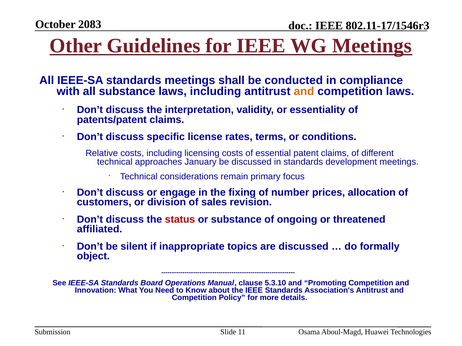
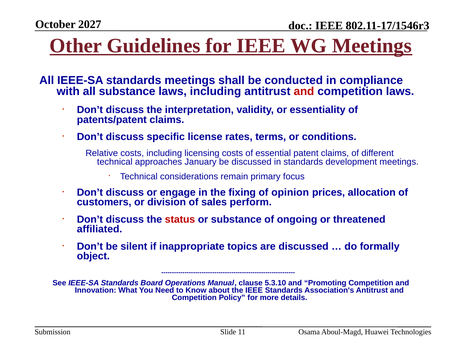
2083: 2083 -> 2027 (90, 24)
and colour: orange -> red (304, 92)
number: number -> opinion (290, 193)
revision: revision -> perform (251, 203)
